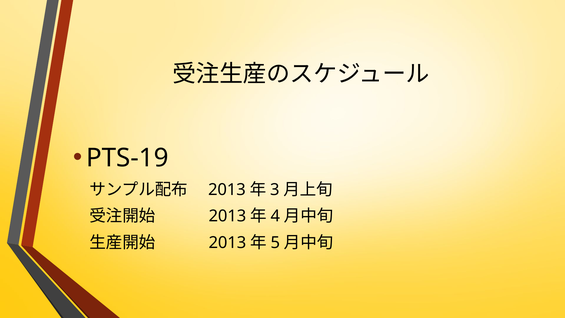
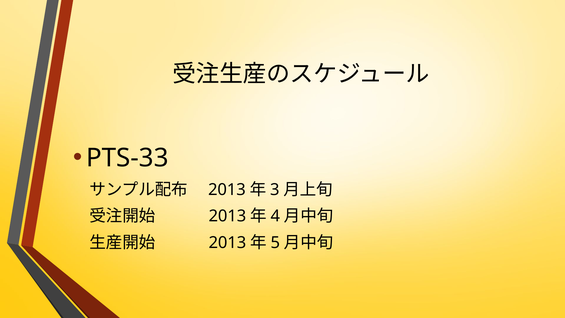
PTS-19: PTS-19 -> PTS-33 (127, 158)
